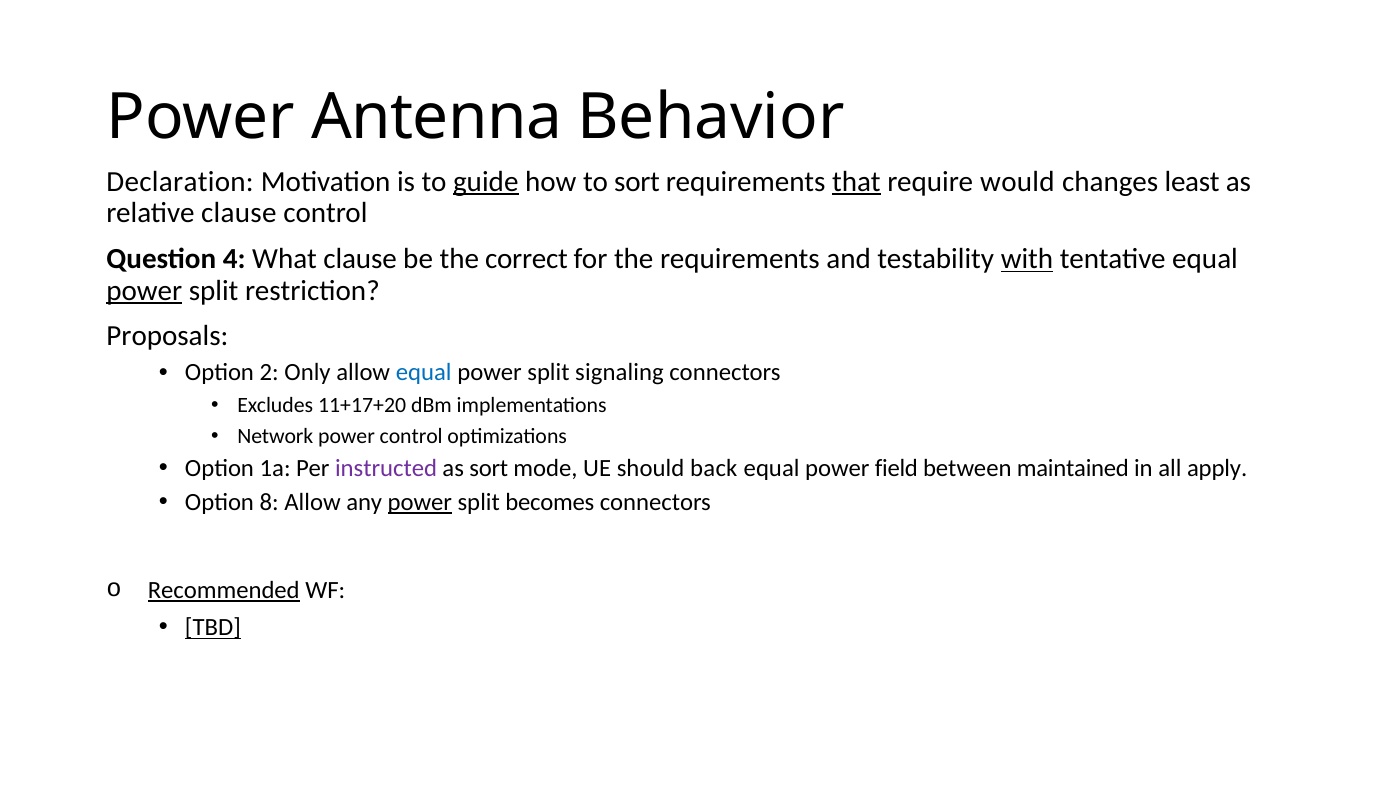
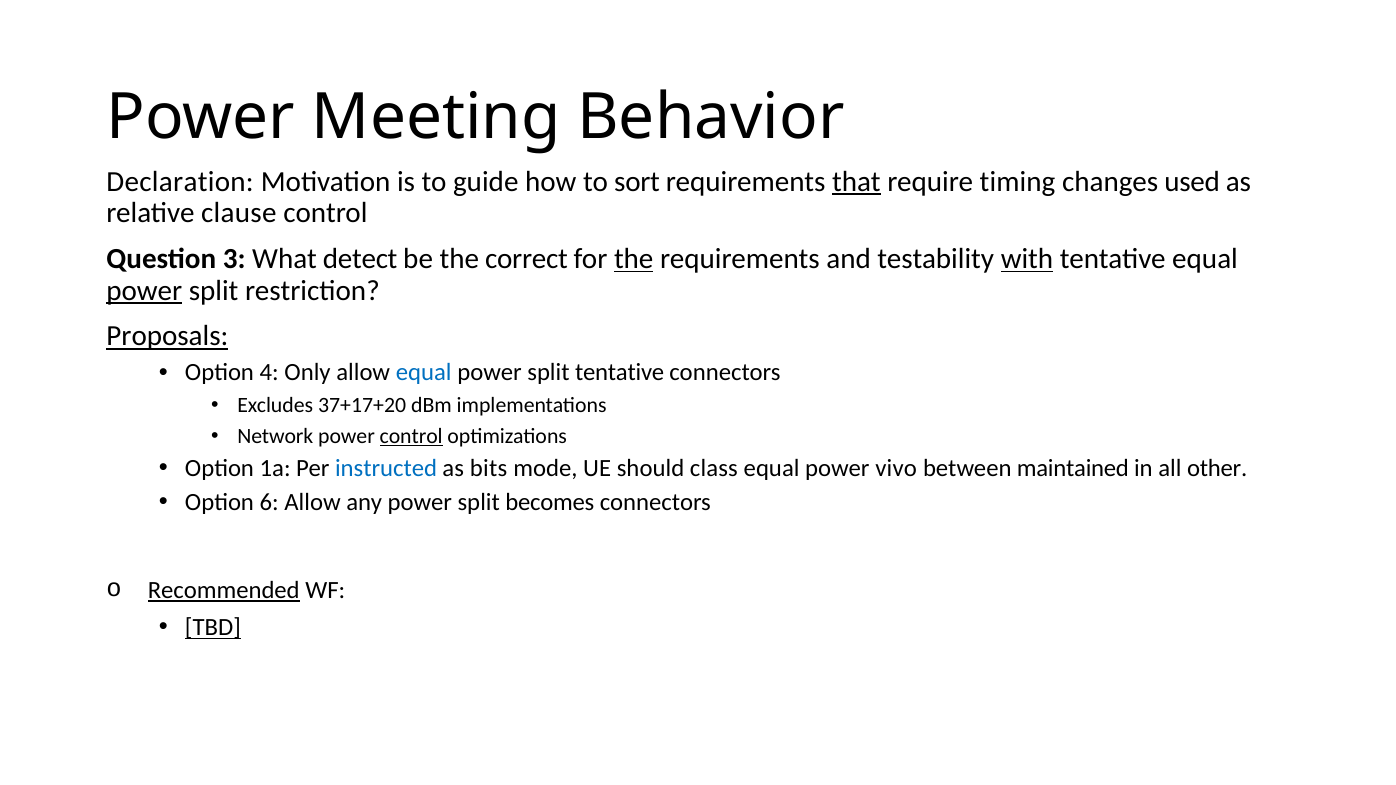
Antenna: Antenna -> Meeting (436, 117)
guide underline: present -> none (486, 182)
would: would -> timing (1018, 182)
least: least -> used (1192, 182)
4: 4 -> 3 (234, 259)
What clause: clause -> detect (360, 259)
the underline: none -> present (634, 259)
Proposals underline: none -> present (167, 336)
2: 2 -> 4 (269, 373)
split signaling: signaling -> tentative (620, 373)
11+17+20: 11+17+20 -> 37+17+20 (362, 405)
control underline: none -> present (411, 436)
instructed colour: purple -> blue (386, 468)
as sort: sort -> bits (489, 468)
back: back -> class (714, 468)
field: field -> vivo (896, 468)
apply: apply -> other (1217, 468)
8: 8 -> 6 (269, 502)
power underline: present -> none (420, 502)
